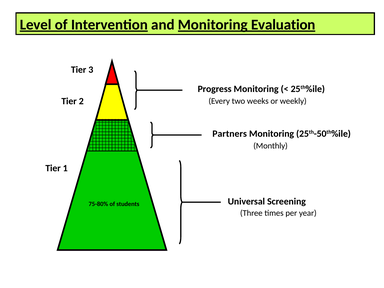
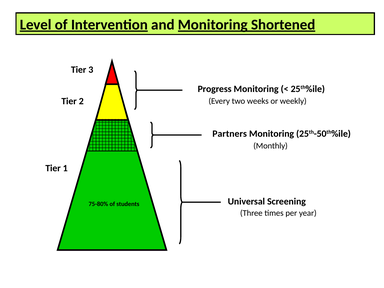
Evaluation: Evaluation -> Shortened (283, 25)
